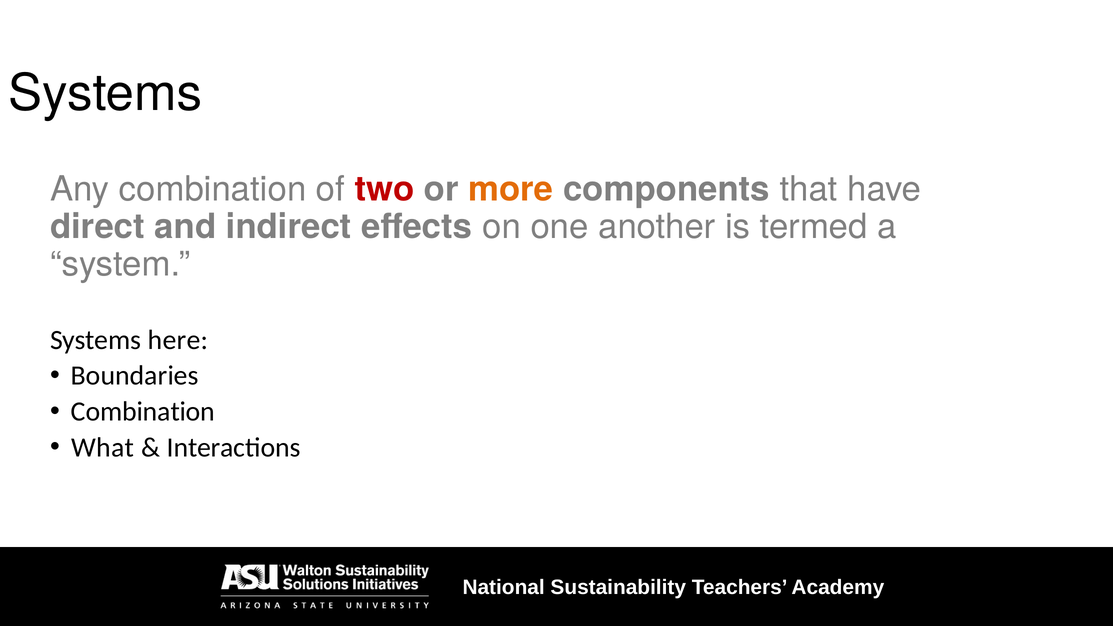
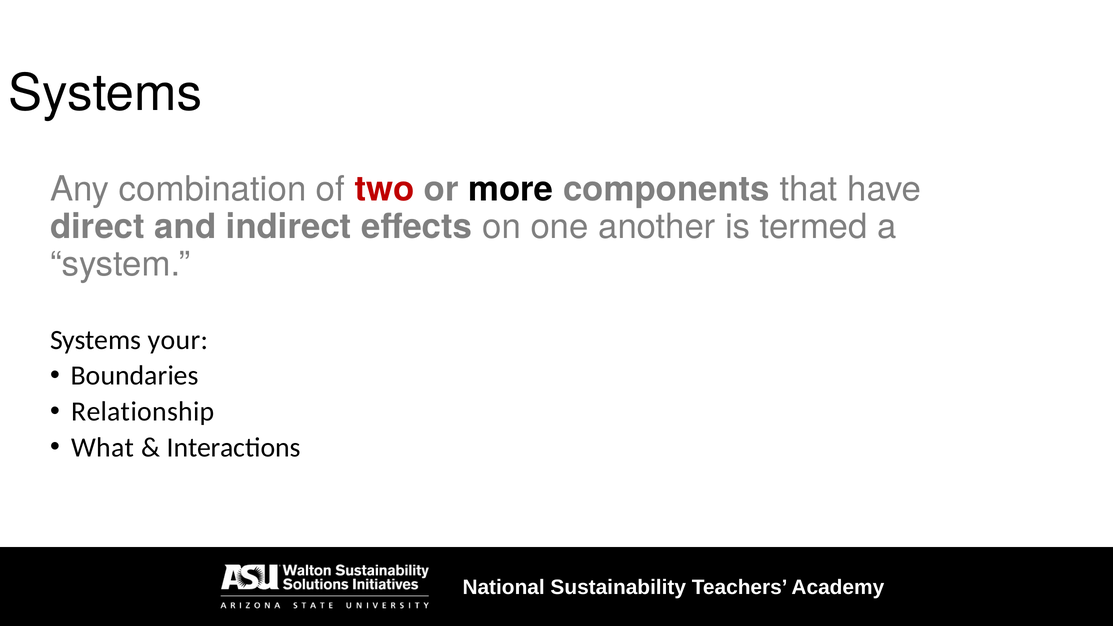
more colour: orange -> black (511, 189)
here: here -> your (178, 340)
Combination: Combination -> Relationship (143, 412)
